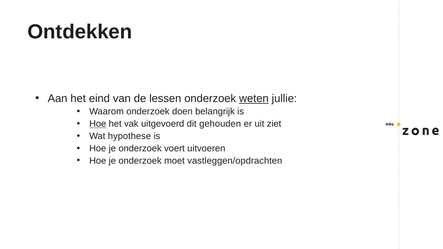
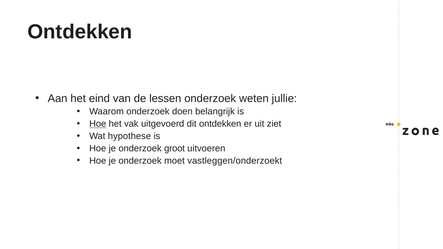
weten underline: present -> none (254, 99)
dit gehouden: gehouden -> ontdekken (220, 124)
voert: voert -> groot (175, 148)
vastleggen/opdrachten: vastleggen/opdrachten -> vastleggen/onderzoekt (235, 161)
